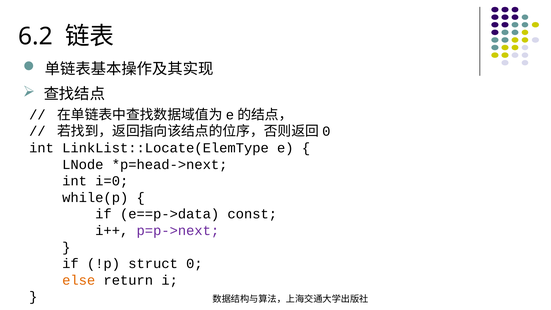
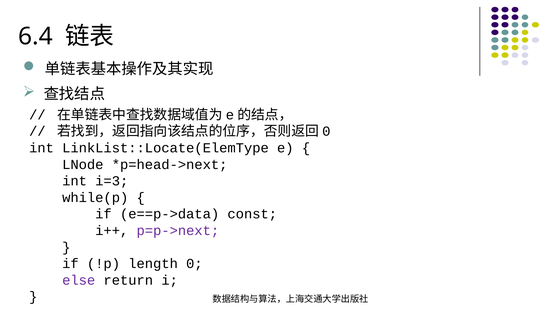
6.2: 6.2 -> 6.4 (36, 36)
i=0: i=0 -> i=3 (112, 181)
struct: struct -> length (153, 264)
else colour: orange -> purple (79, 280)
